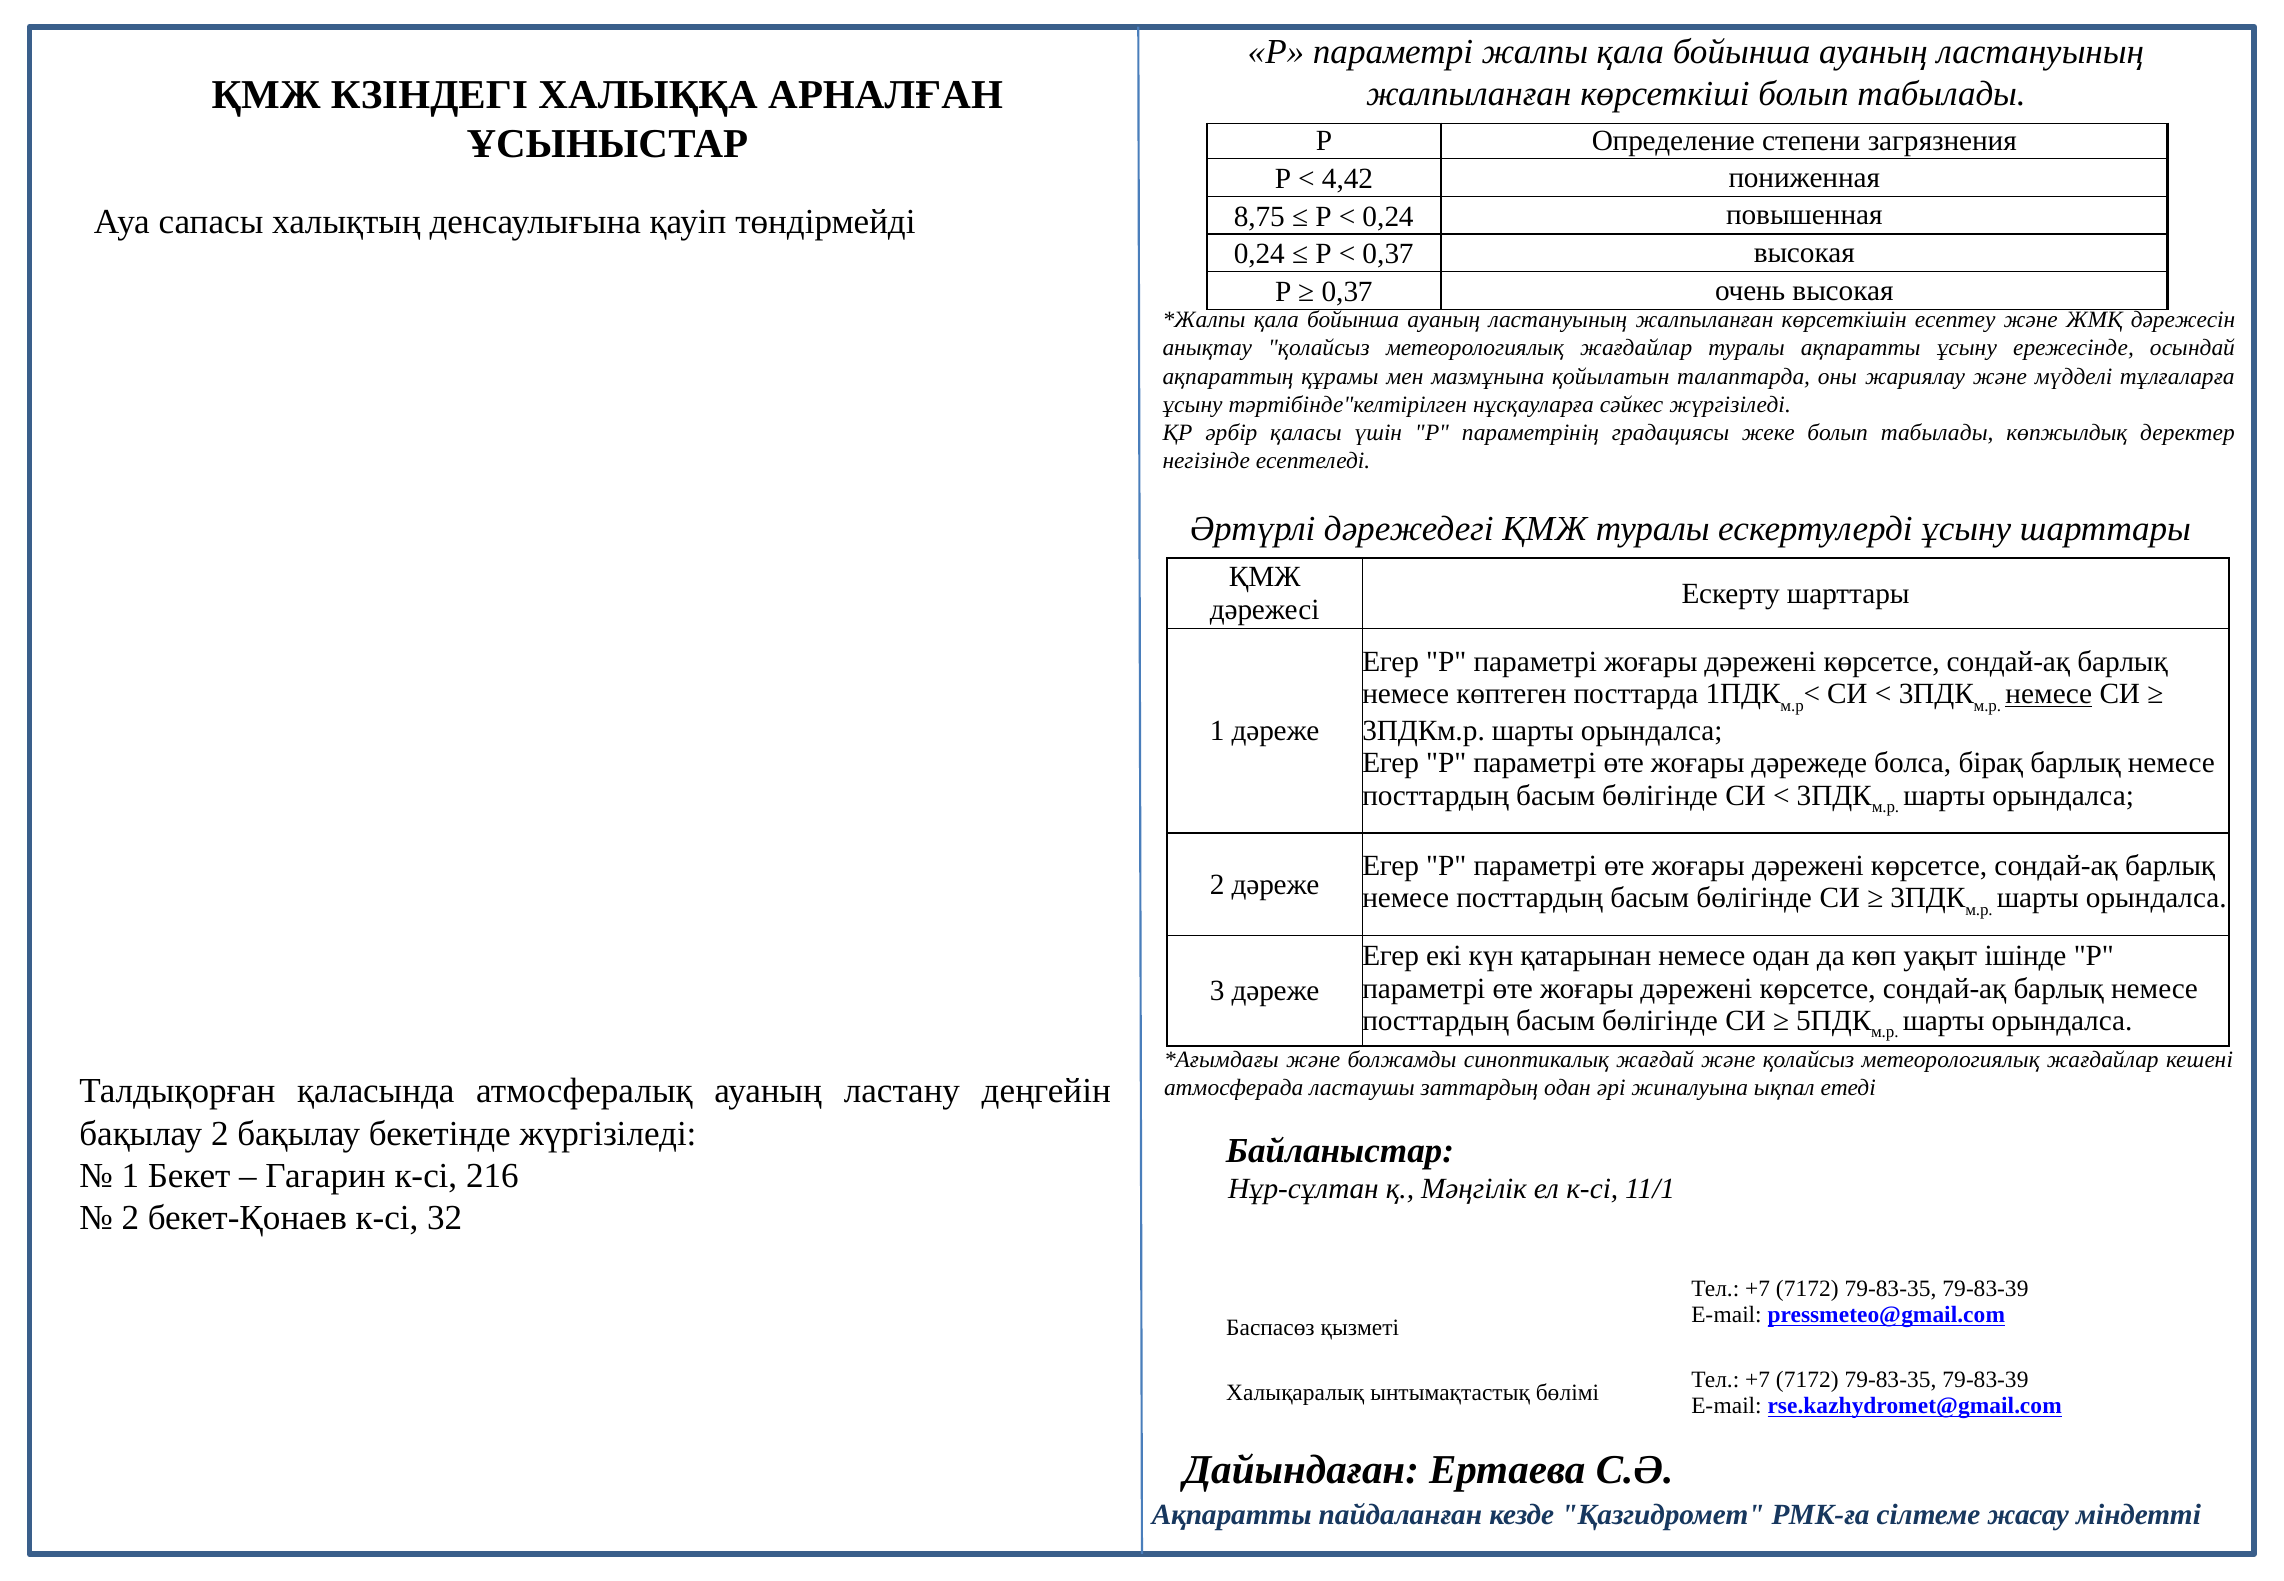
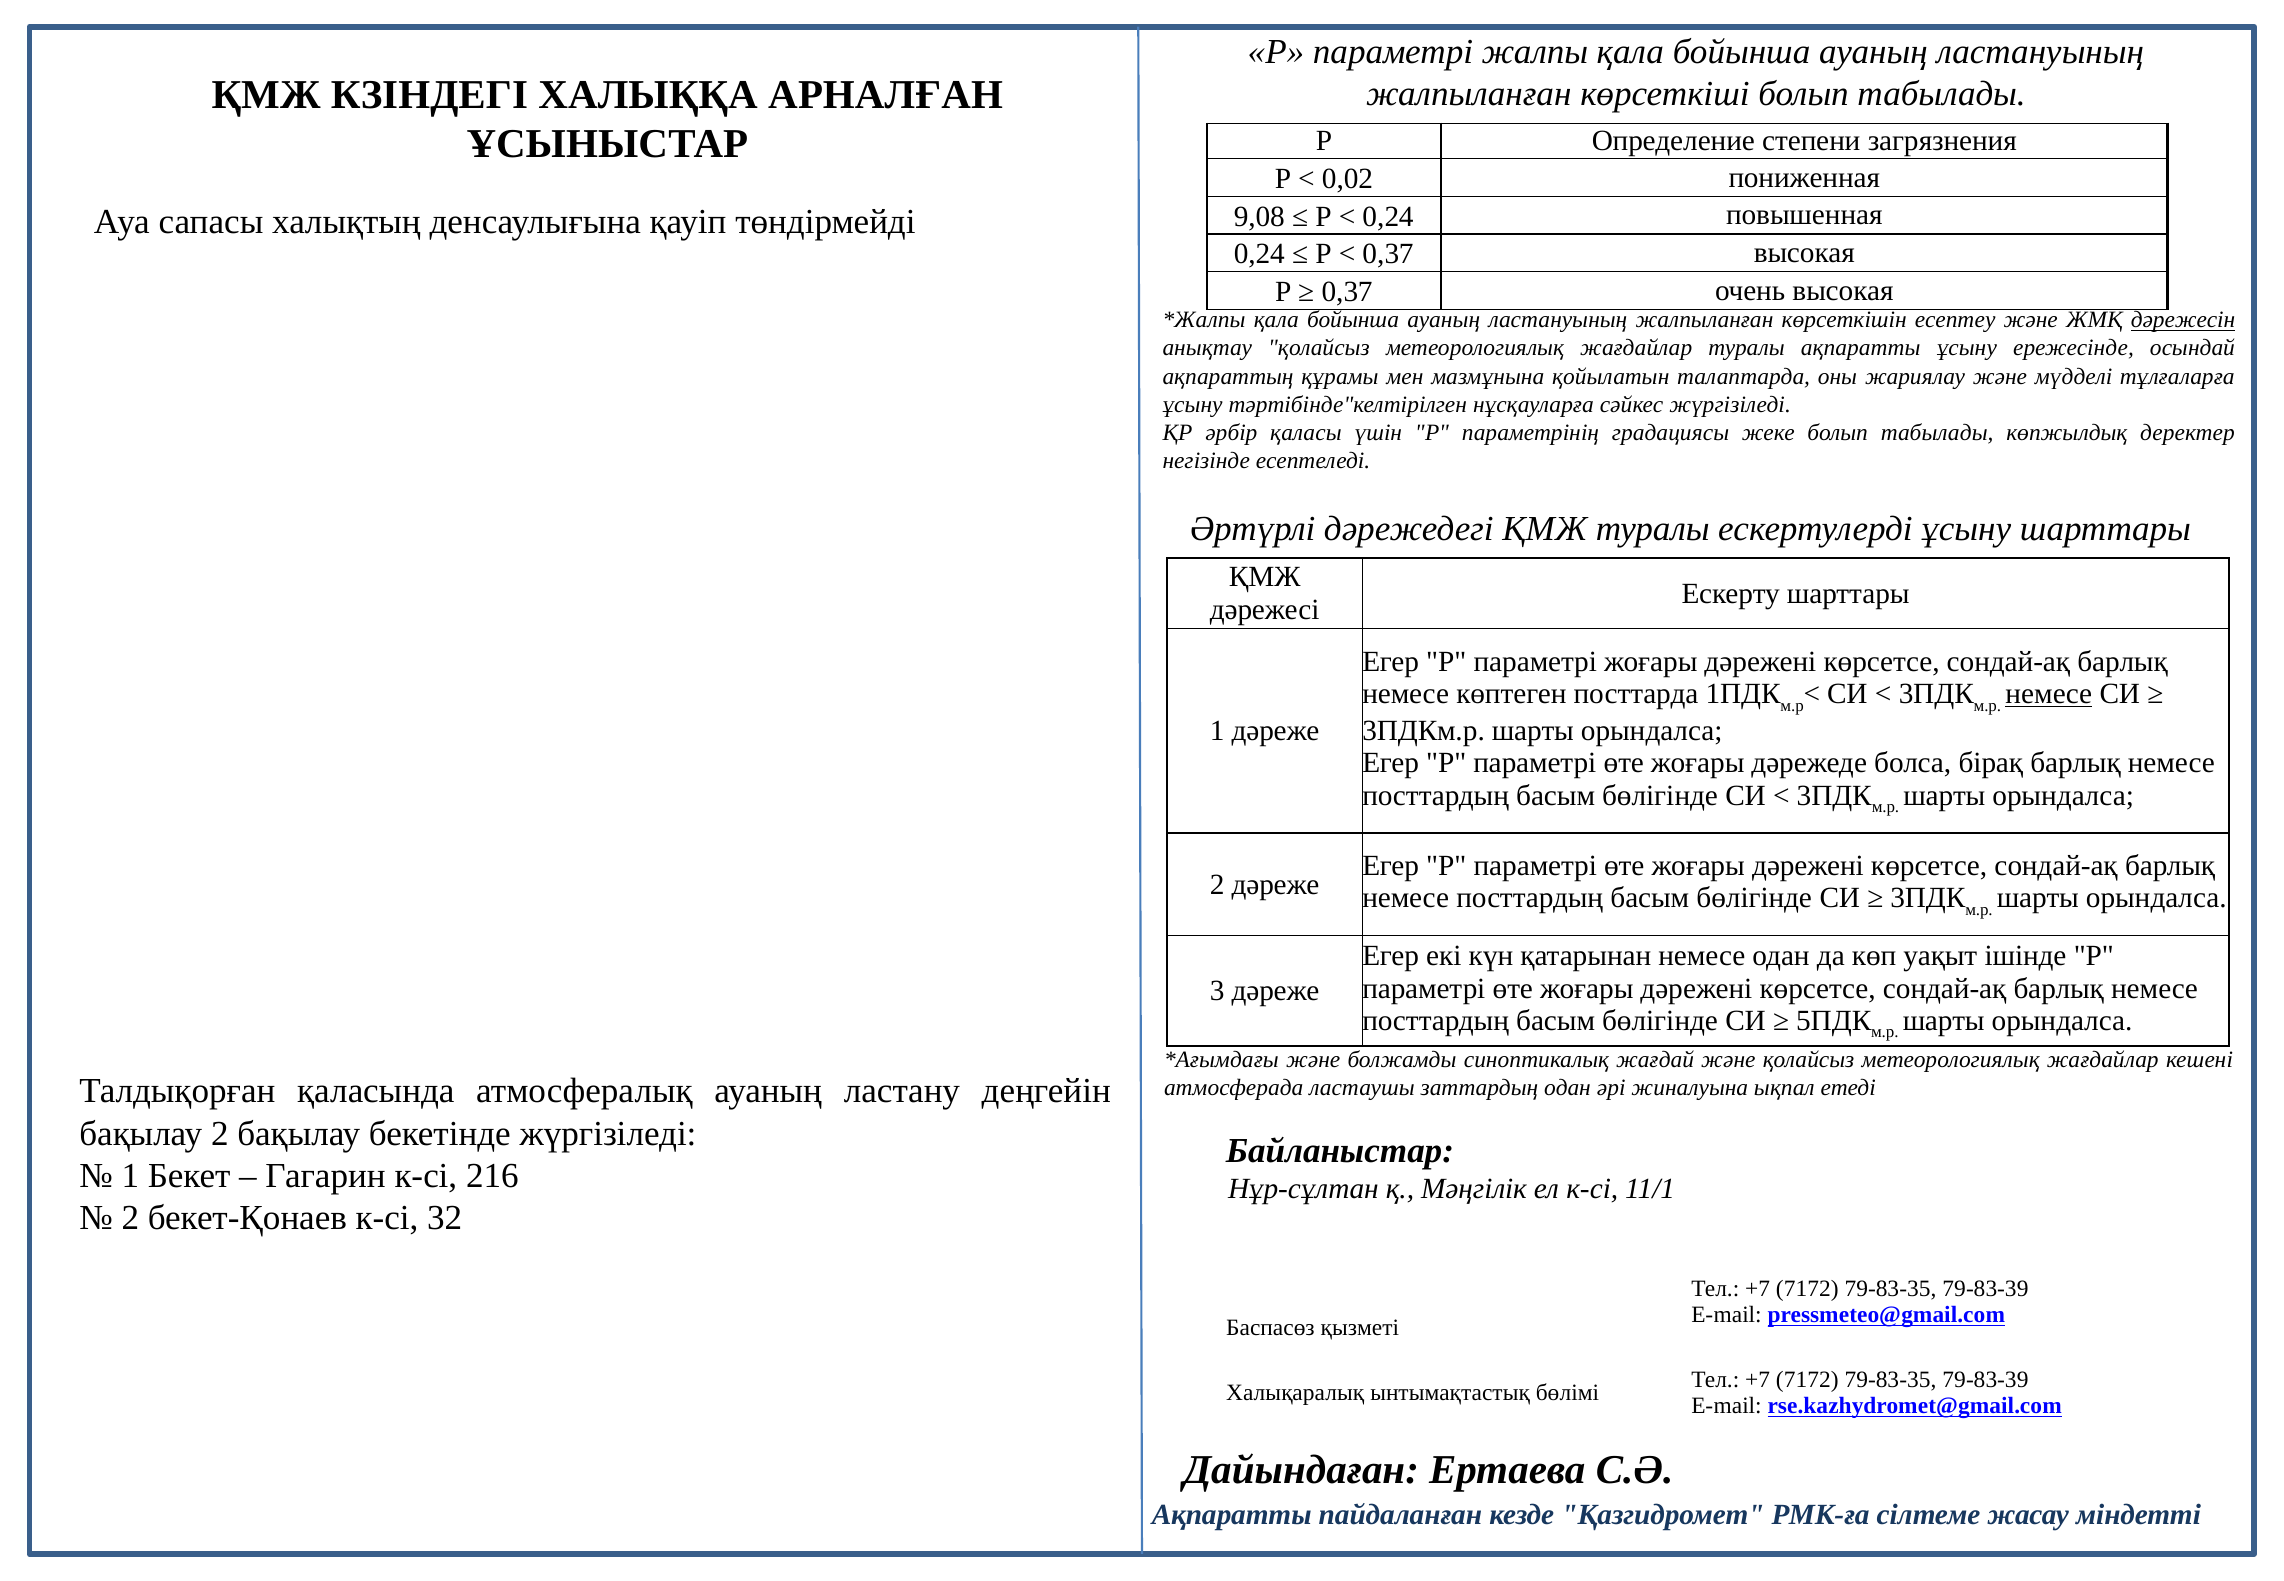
4,42: 4,42 -> 0,02 (1347, 179)
8,75: 8,75 -> 9,08 (1259, 216)
дәрежесін underline: none -> present (2183, 320)
